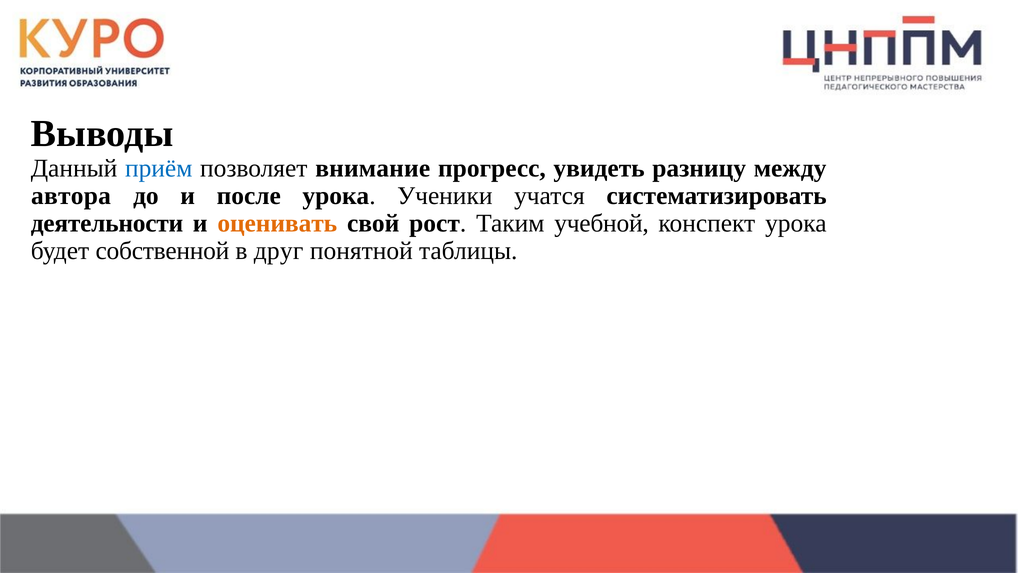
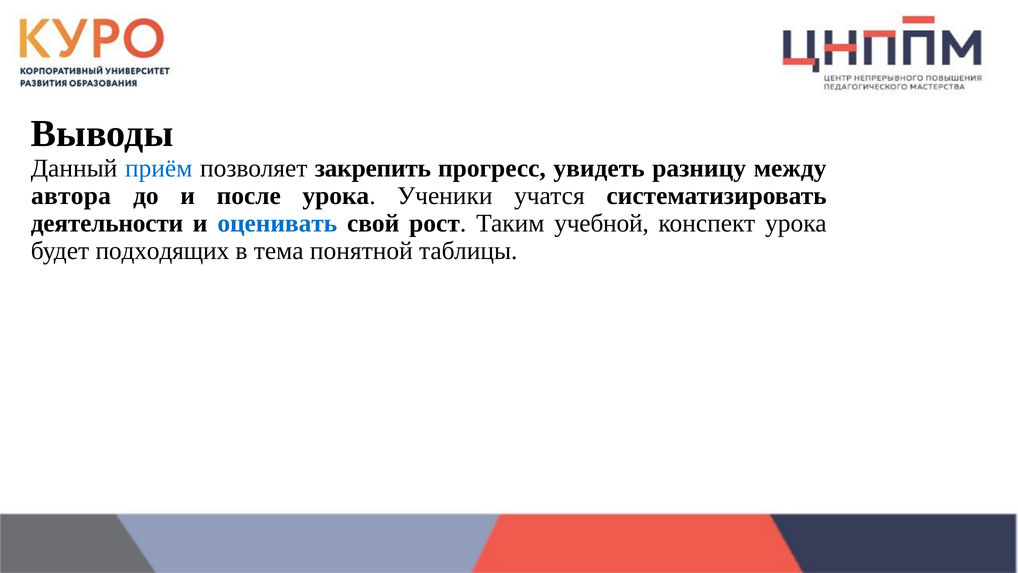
внимание: внимание -> закрепить (373, 168)
оценивать colour: orange -> blue (277, 223)
собственной: собственной -> подходящих (162, 251)
друг: друг -> тема (279, 251)
